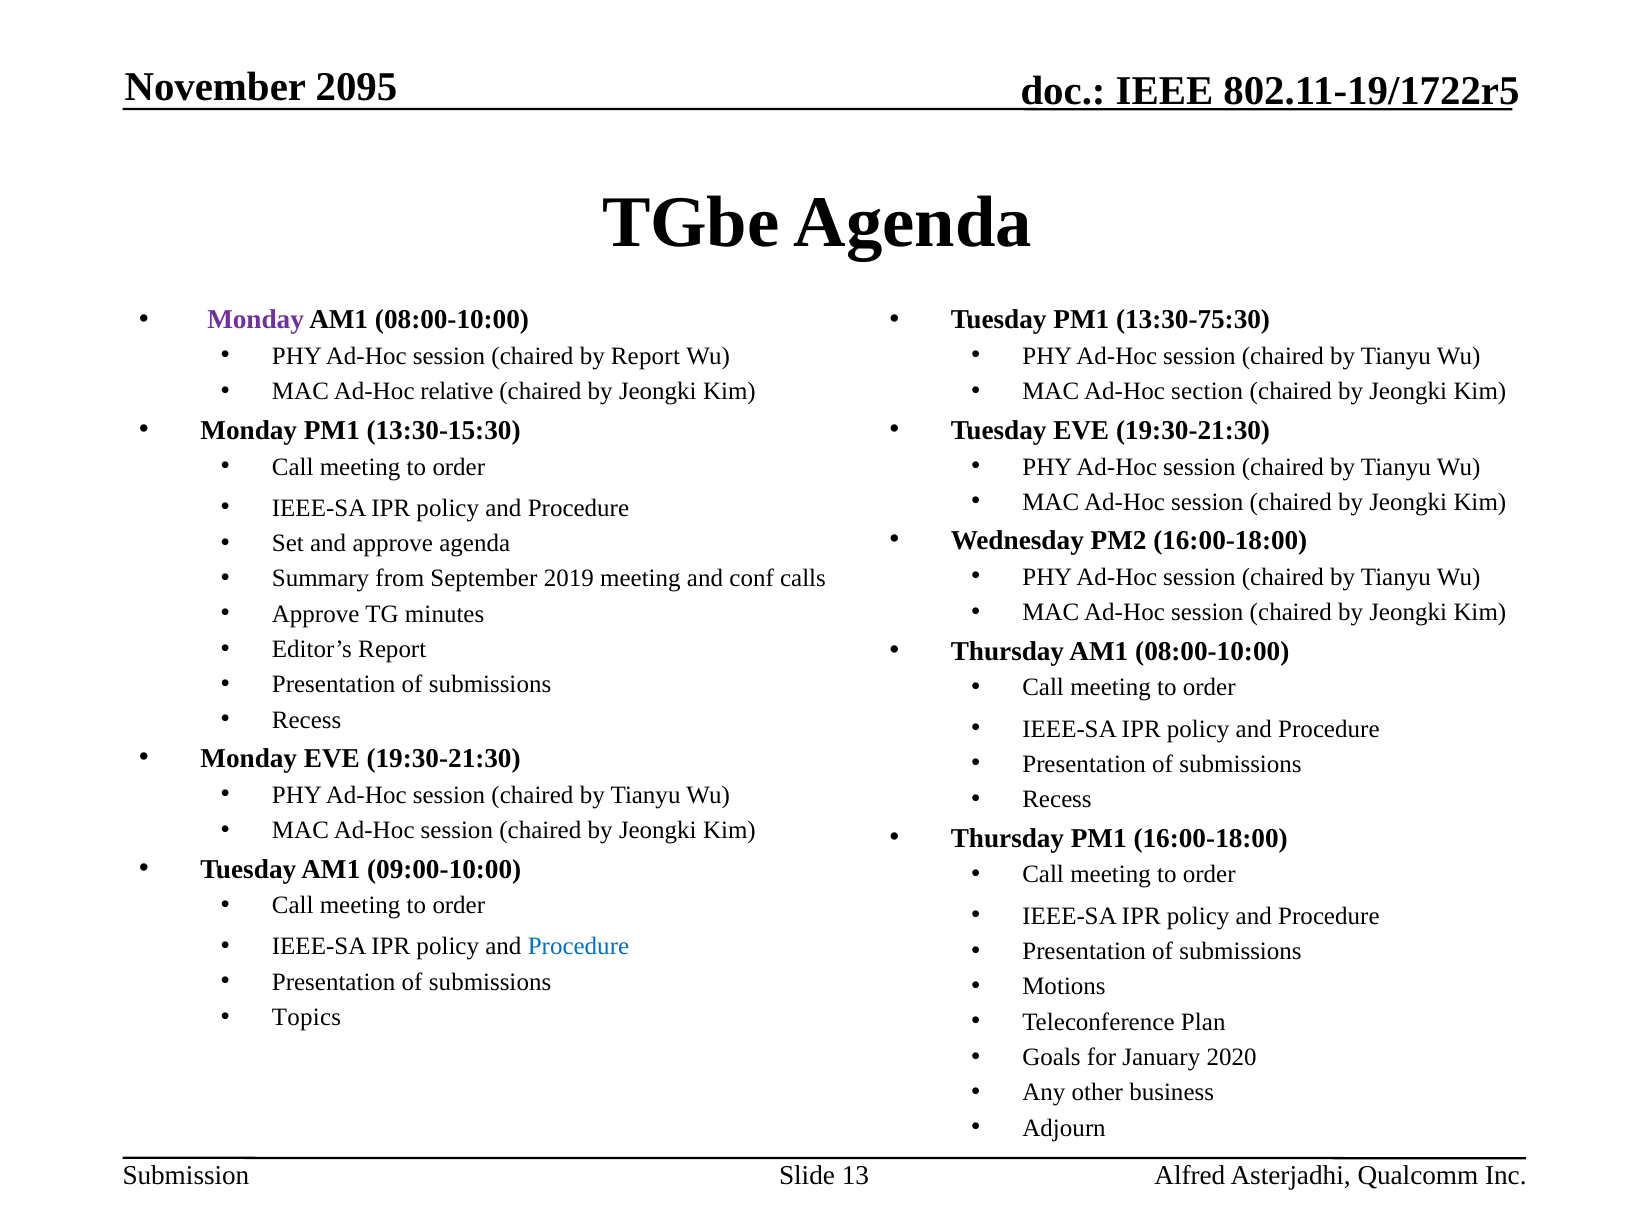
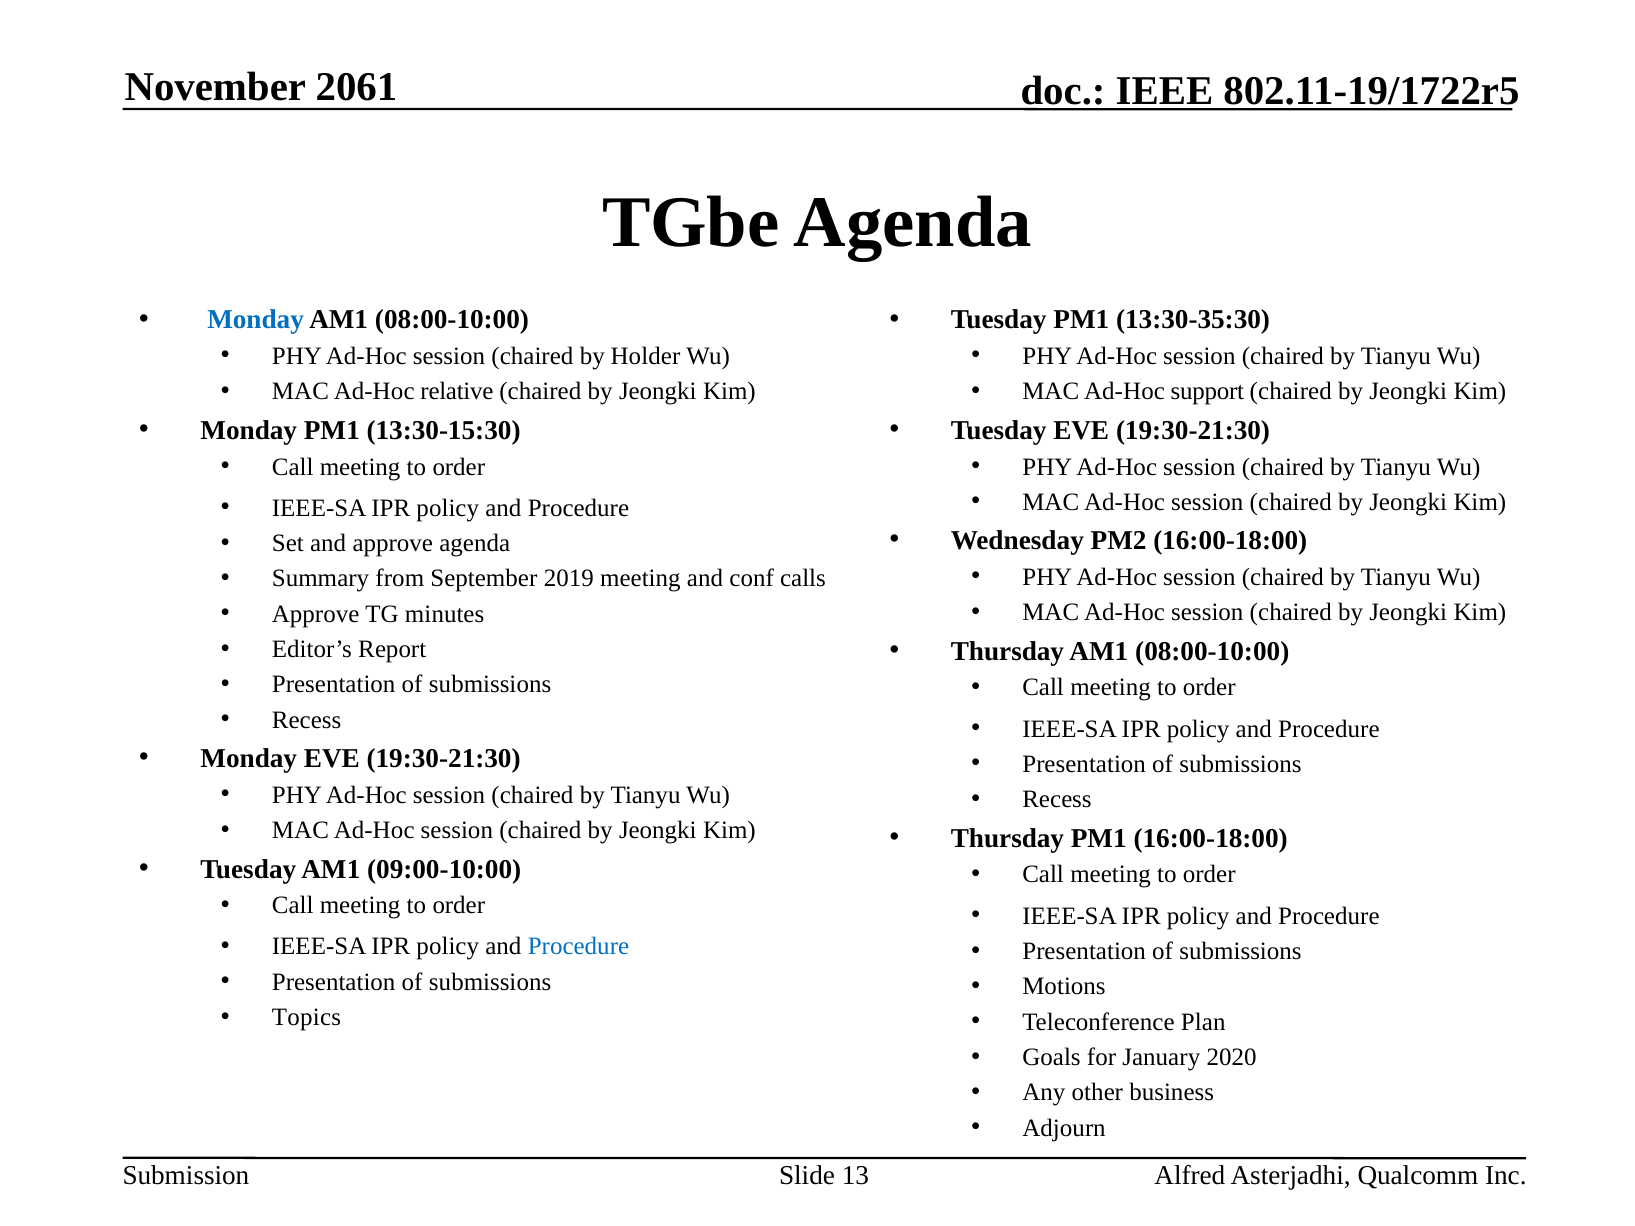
2095: 2095 -> 2061 (356, 87)
Monday colour: purple -> blue (256, 320)
13:30-75:30: 13:30-75:30 -> 13:30-35:30 (1193, 320)
by Report: Report -> Holder (645, 356)
section: section -> support (1207, 392)
